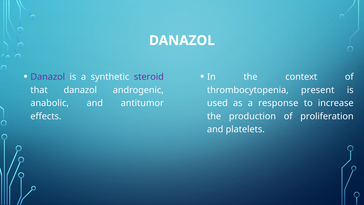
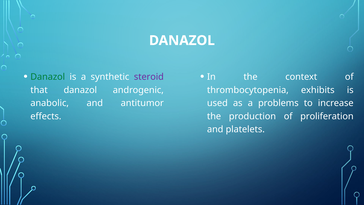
Danazol colour: purple -> green (48, 77)
present: present -> exhibits (318, 90)
response: response -> problems (278, 103)
